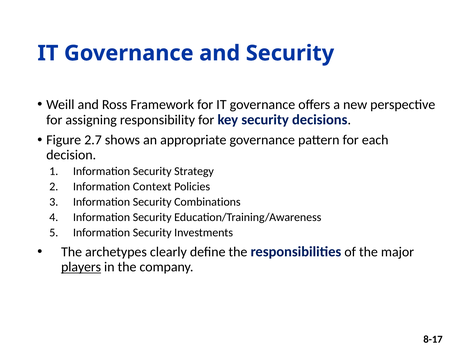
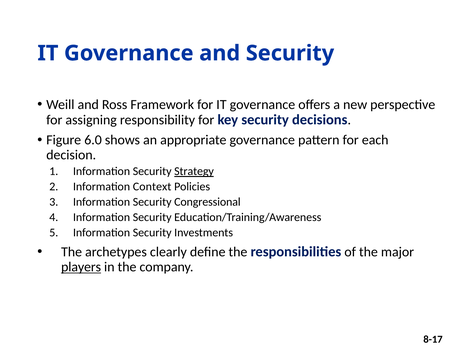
2.7: 2.7 -> 6.0 (93, 140)
Strategy underline: none -> present (194, 172)
Combinations: Combinations -> Congressional (207, 202)
